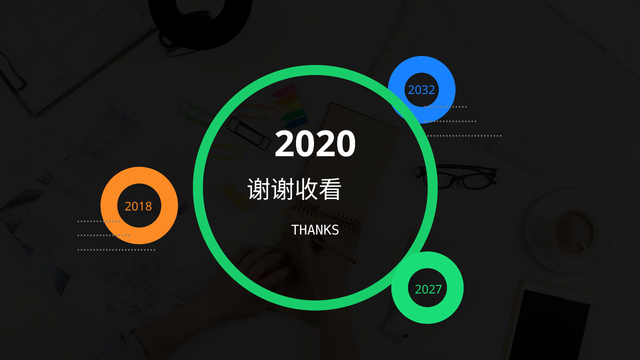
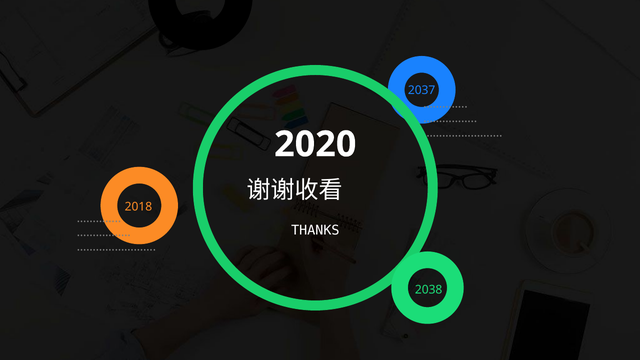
2032: 2032 -> 2037 (422, 90)
2027: 2027 -> 2038 (429, 290)
